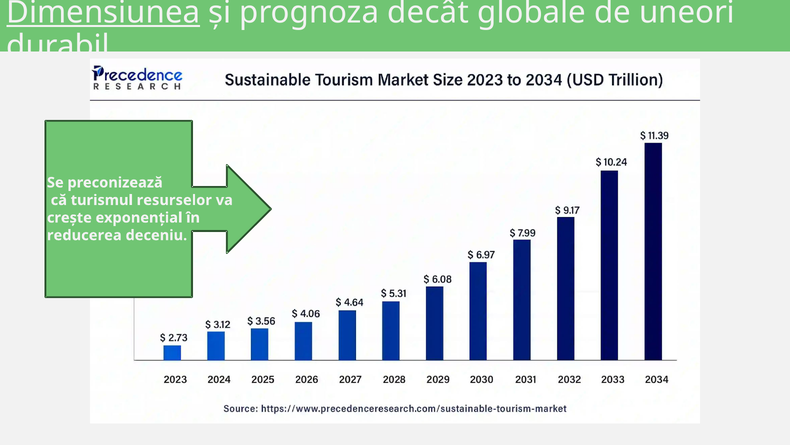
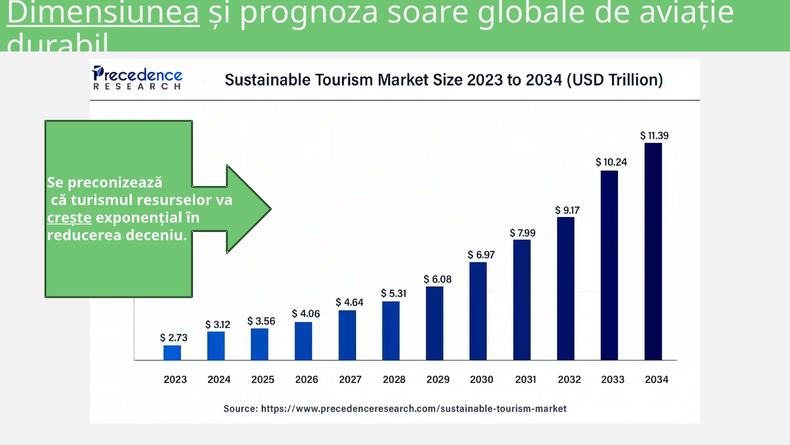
decât: decât -> soare (428, 13)
uneori: uneori -> aviație (687, 13)
crește underline: none -> present (69, 217)
